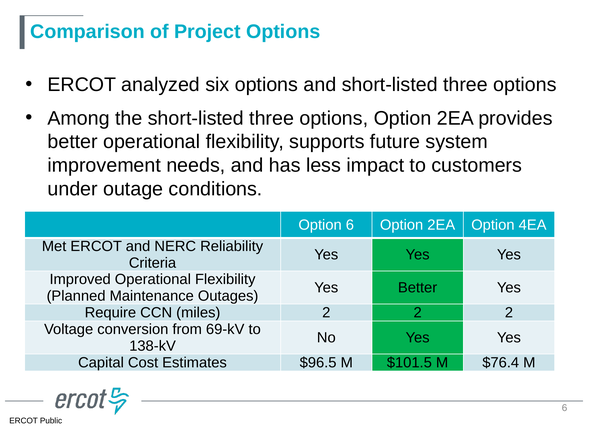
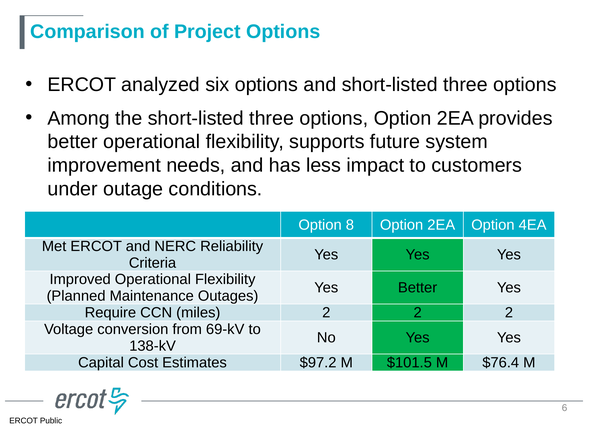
Option 6: 6 -> 8 (350, 225)
$96.5: $96.5 -> $97.2 (318, 362)
